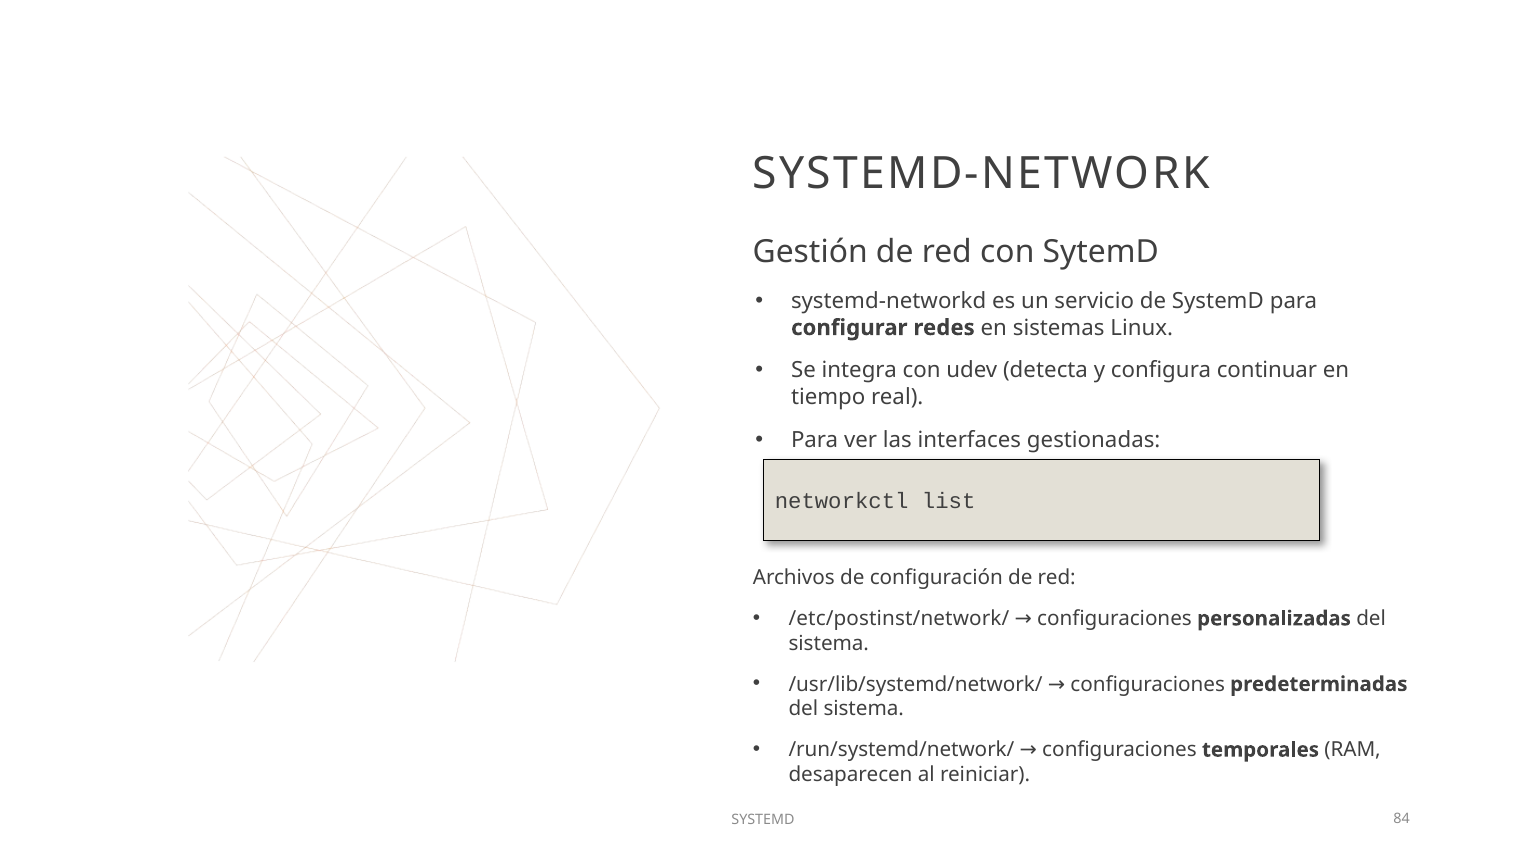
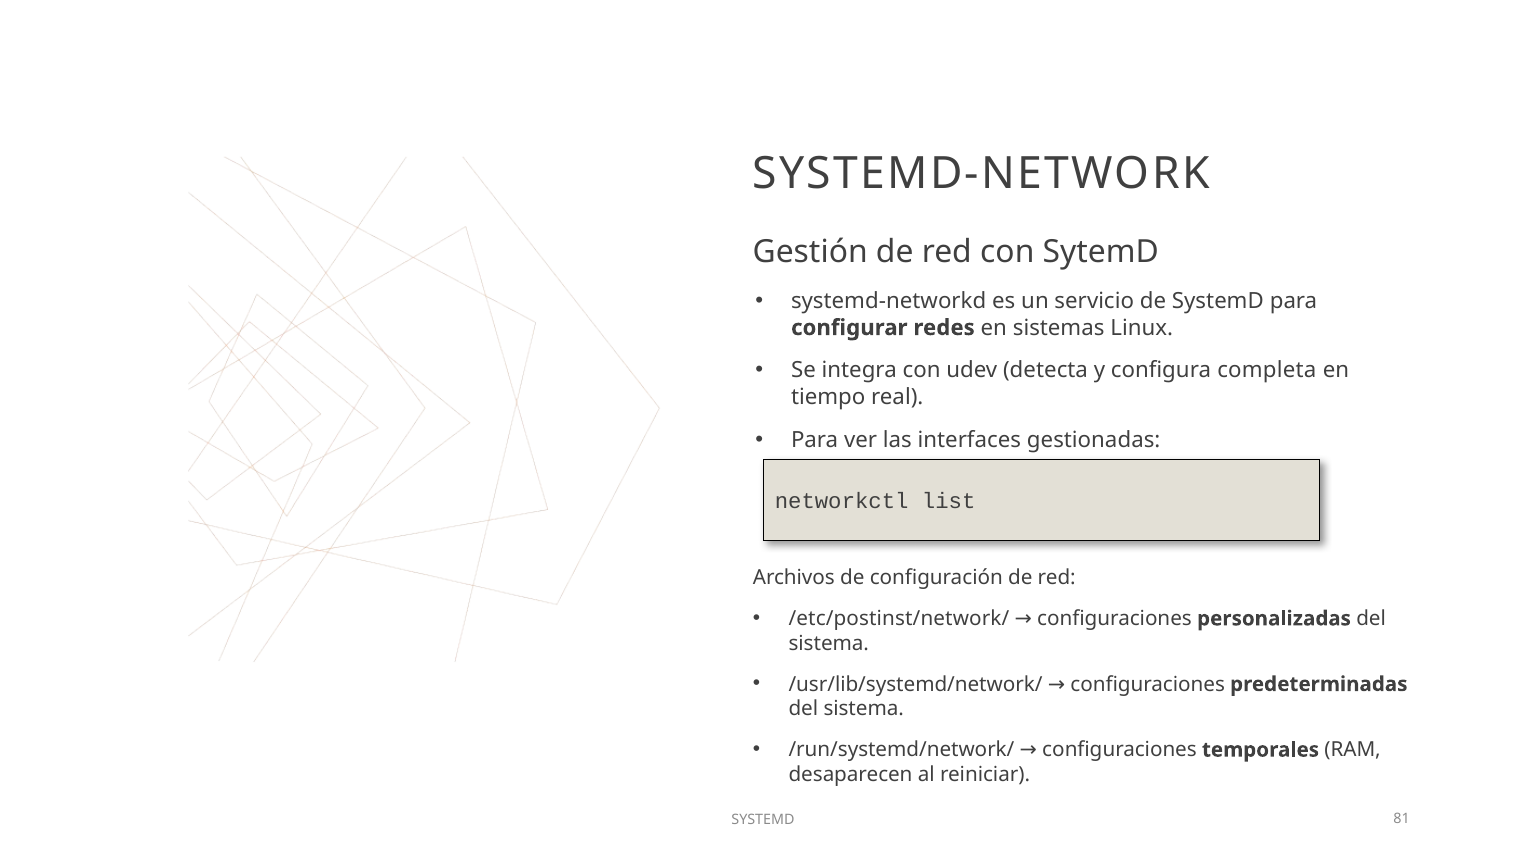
continuar: continuar -> completa (1267, 370)
84: 84 -> 81 (1402, 818)
